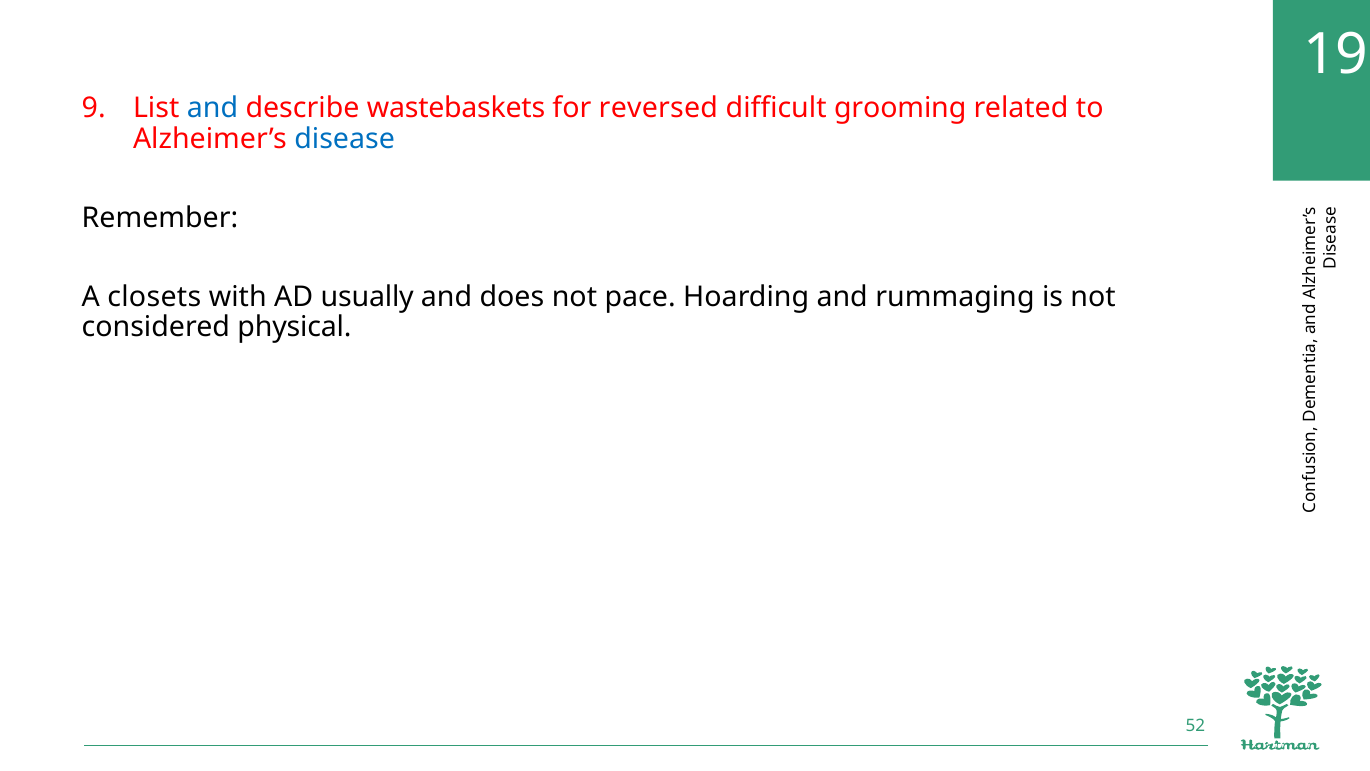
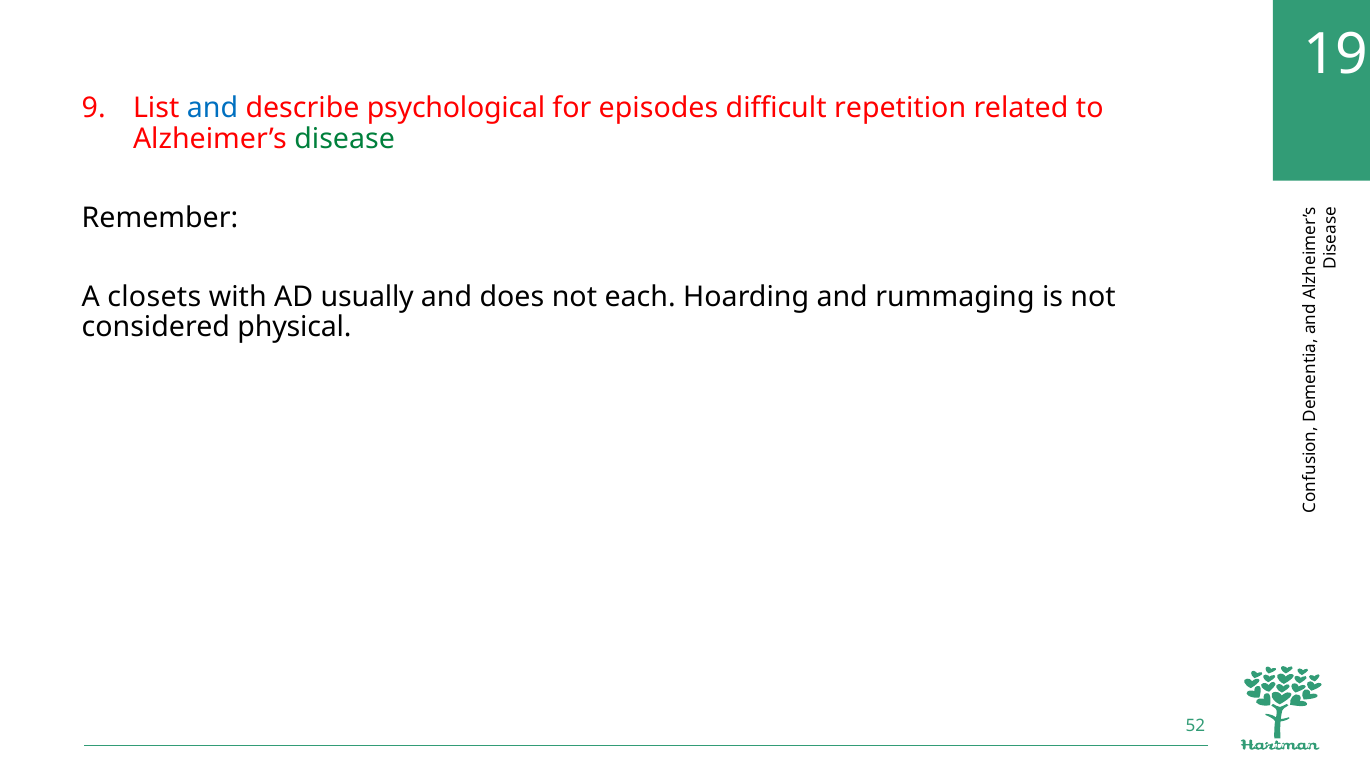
wastebaskets: wastebaskets -> psychological (456, 108)
reversed: reversed -> episodes (659, 108)
grooming: grooming -> repetition (900, 108)
disease colour: blue -> green (345, 139)
pace: pace -> each (640, 296)
